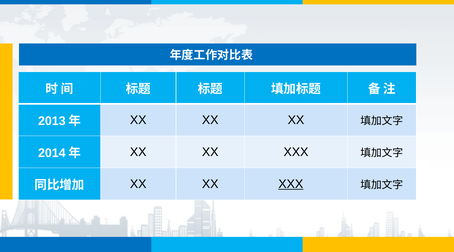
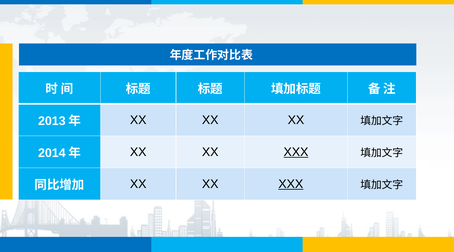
XXX underline: none -> present (296, 152)
